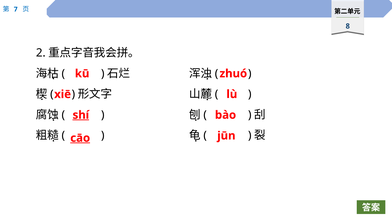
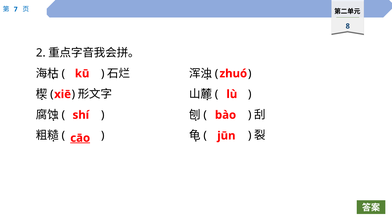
shí underline: present -> none (81, 115)
